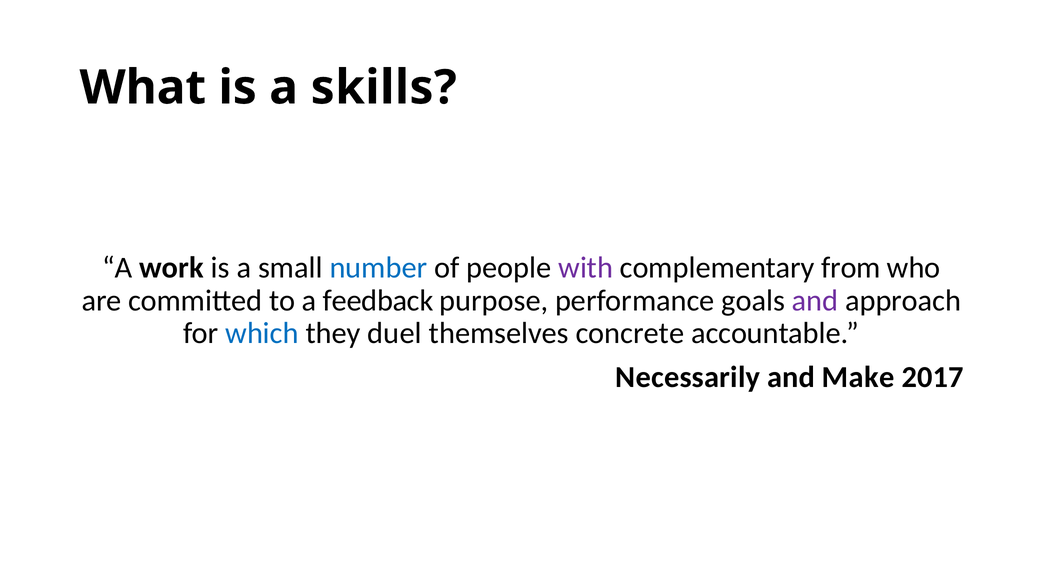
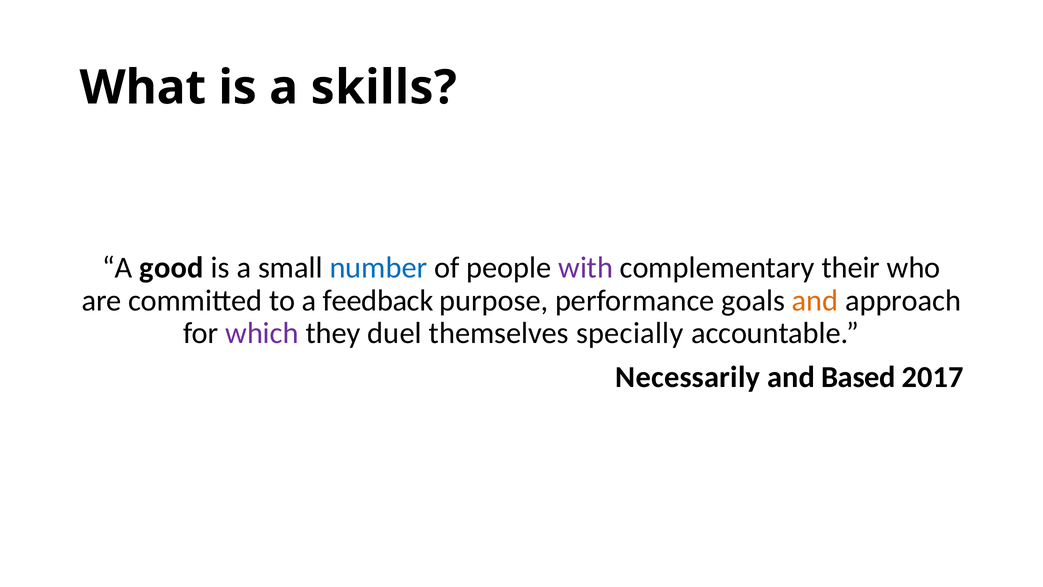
work: work -> good (172, 267)
from: from -> their (851, 267)
and colour: purple -> orange (815, 300)
which colour: blue -> purple (262, 333)
concrete: concrete -> specially (630, 333)
Make: Make -> Based (858, 377)
